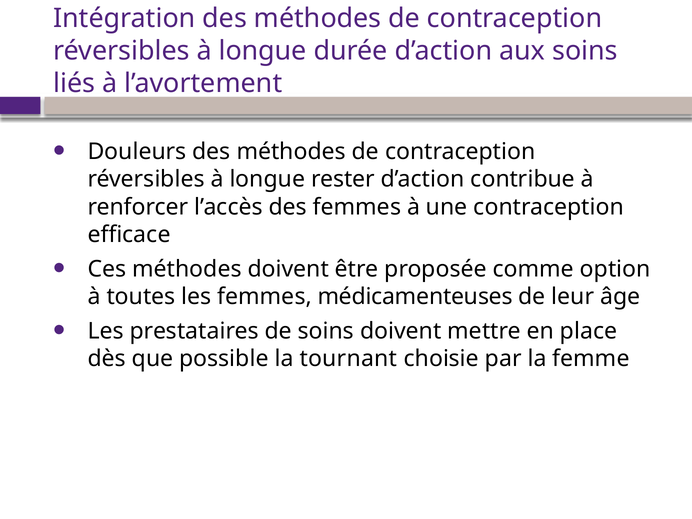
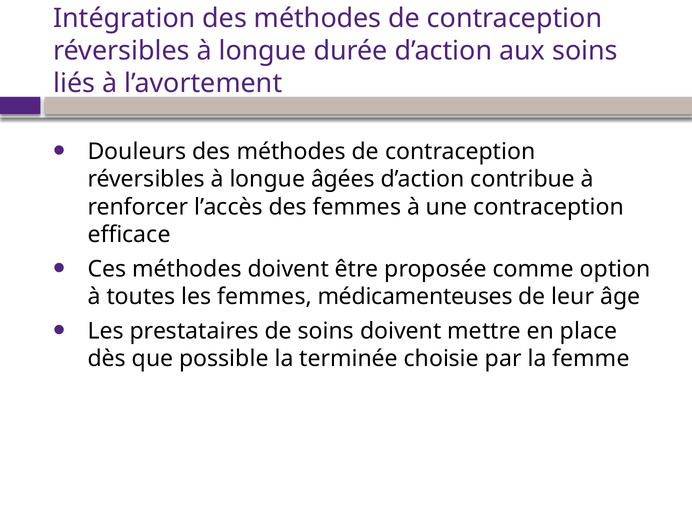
rester: rester -> âgées (343, 179)
tournant: tournant -> terminée (349, 359)
